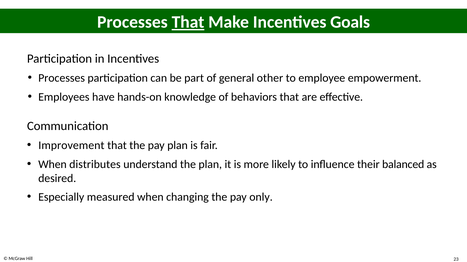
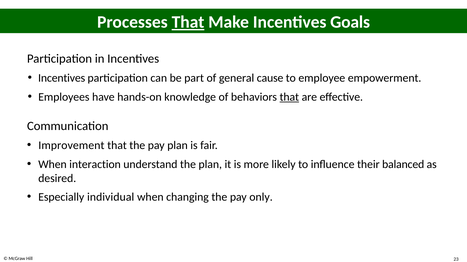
Processes: Processes -> Incentives (62, 78)
other: other -> cause (270, 78)
that underline: none -> present (289, 97)
distributes: distributes -> interaction (95, 165)
measured: measured -> individual (111, 198)
